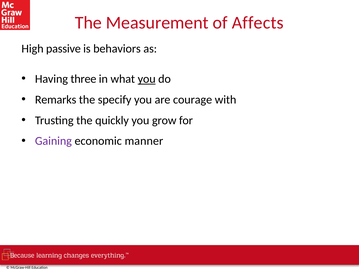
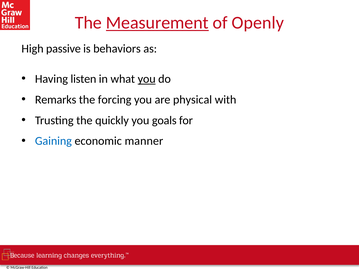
Measurement underline: none -> present (157, 23)
Affects: Affects -> Openly (258, 23)
three: three -> listen (83, 79)
specify: specify -> forcing (115, 100)
courage: courage -> physical (193, 100)
grow: grow -> goals (164, 120)
Gaining colour: purple -> blue (53, 141)
